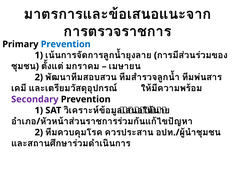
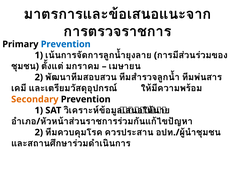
Secondary colour: purple -> orange (35, 99)
